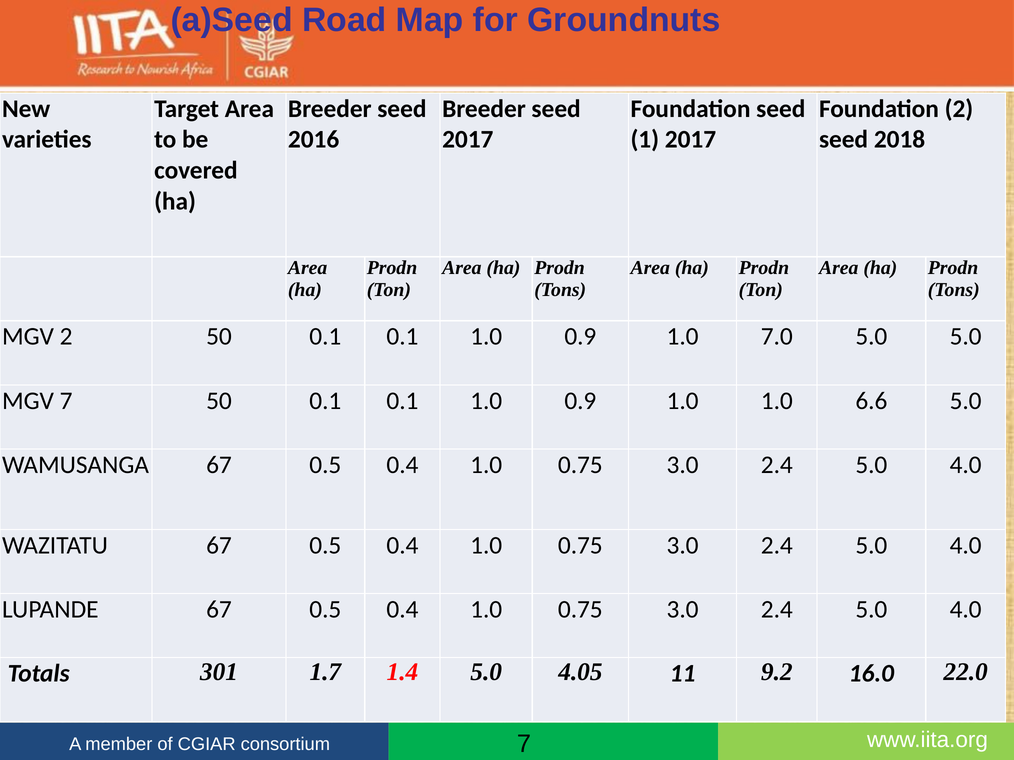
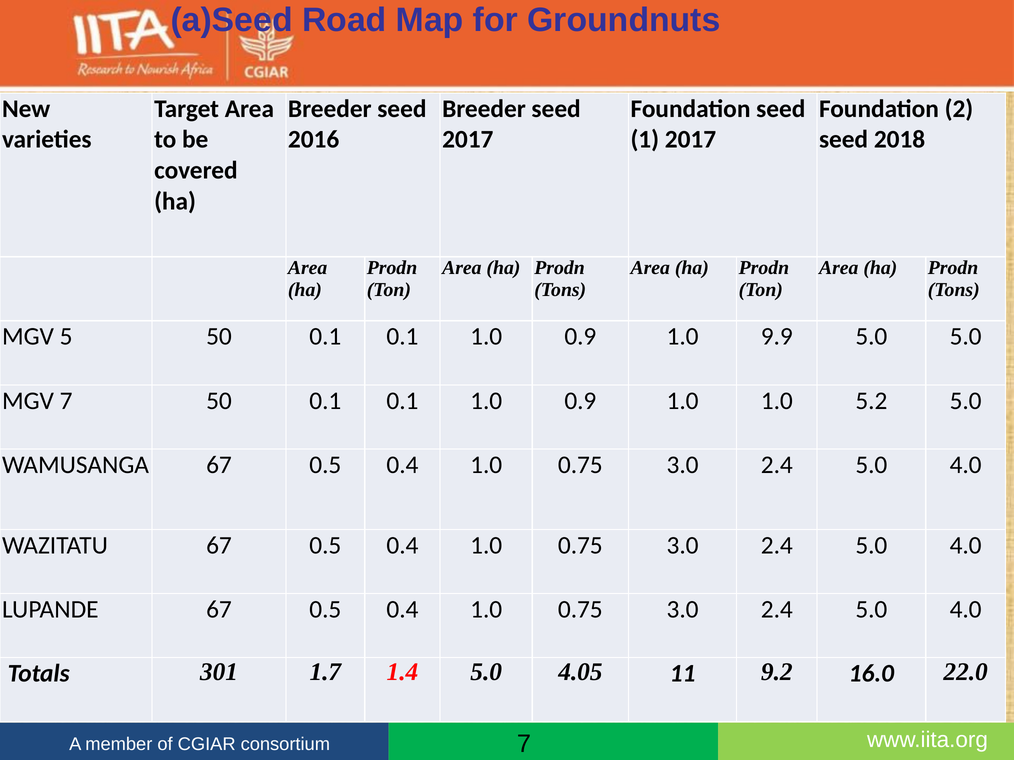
MGV 2: 2 -> 5 (66, 337)
7.0: 7.0 -> 9.9 (777, 337)
6.6: 6.6 -> 5.2 (871, 401)
